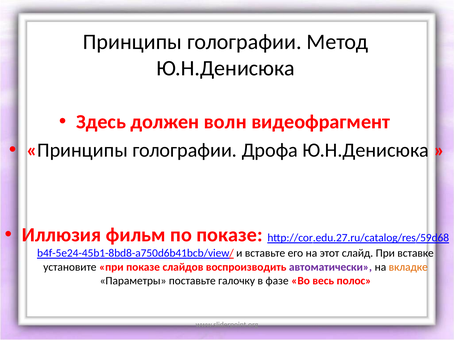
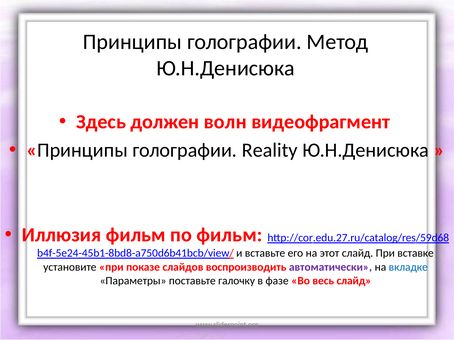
Дрофа: Дрофа -> Reality (270, 150)
по показе: показе -> фильм (229, 235)
вкладке colour: orange -> blue (408, 267)
весь полос: полос -> слайд (354, 281)
